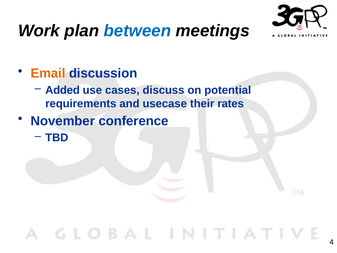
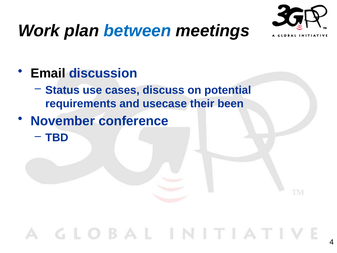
Email colour: orange -> black (48, 73)
Added: Added -> Status (62, 90)
rates: rates -> been (231, 103)
